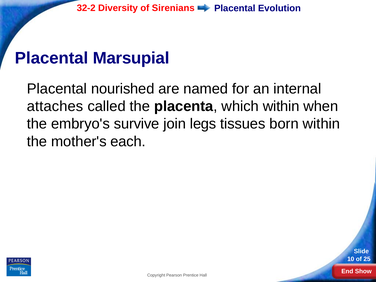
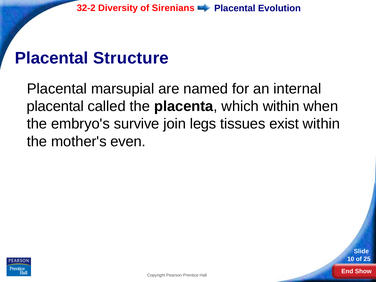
Marsupial: Marsupial -> Structure (131, 58)
nourished: nourished -> marsupial (123, 89)
attaches: attaches -> placental (55, 106)
born: born -> exist (284, 124)
each: each -> even (128, 141)
